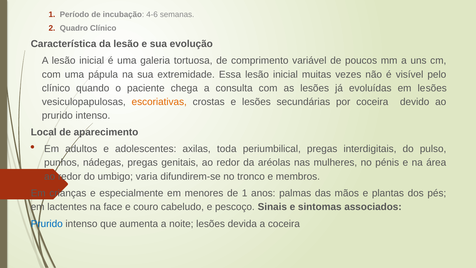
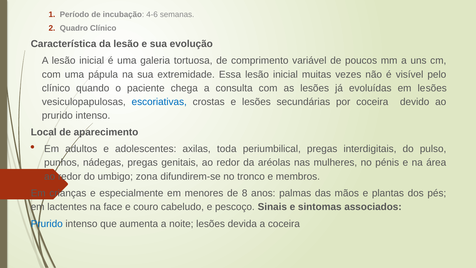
escoriativas colour: orange -> blue (159, 102)
varia: varia -> zona (147, 176)
de 1: 1 -> 8 (245, 193)
